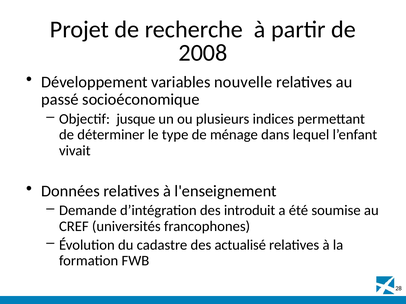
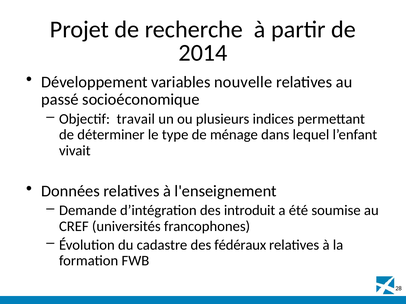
2008: 2008 -> 2014 (203, 53)
jusque: jusque -> travail (136, 119)
actualisé: actualisé -> fédéraux (240, 245)
